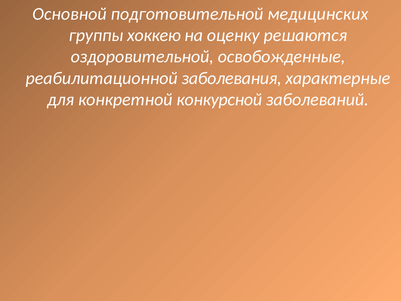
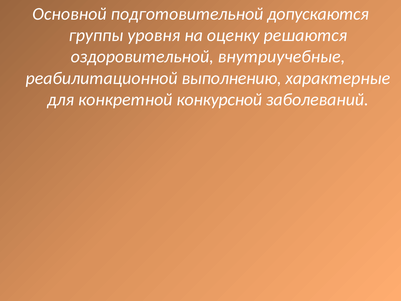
медицинских: медицинских -> допускаются (318, 14)
хоккею: хоккею -> уровня (154, 35)
освобожденные: освобожденные -> внутриучебные (281, 57)
заболевания: заболевания -> выполнению (232, 78)
